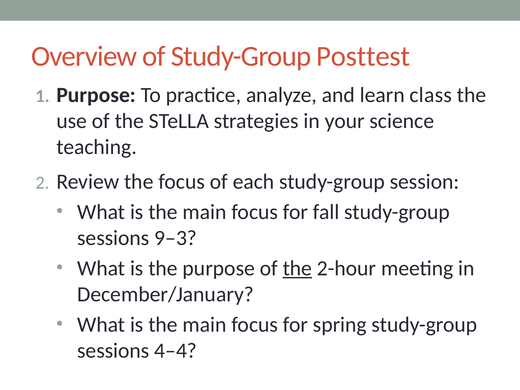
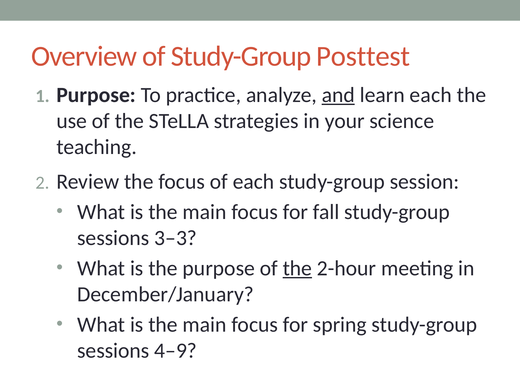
and underline: none -> present (338, 95)
learn class: class -> each (431, 95)
9–3: 9–3 -> 3–3 (176, 238)
4–4: 4–4 -> 4–9 (176, 351)
